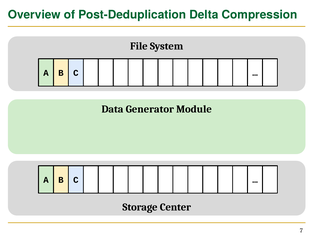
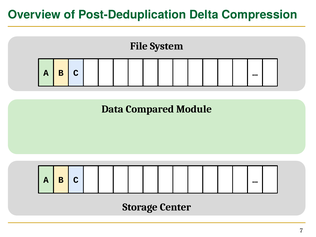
Generator: Generator -> Compared (150, 109)
